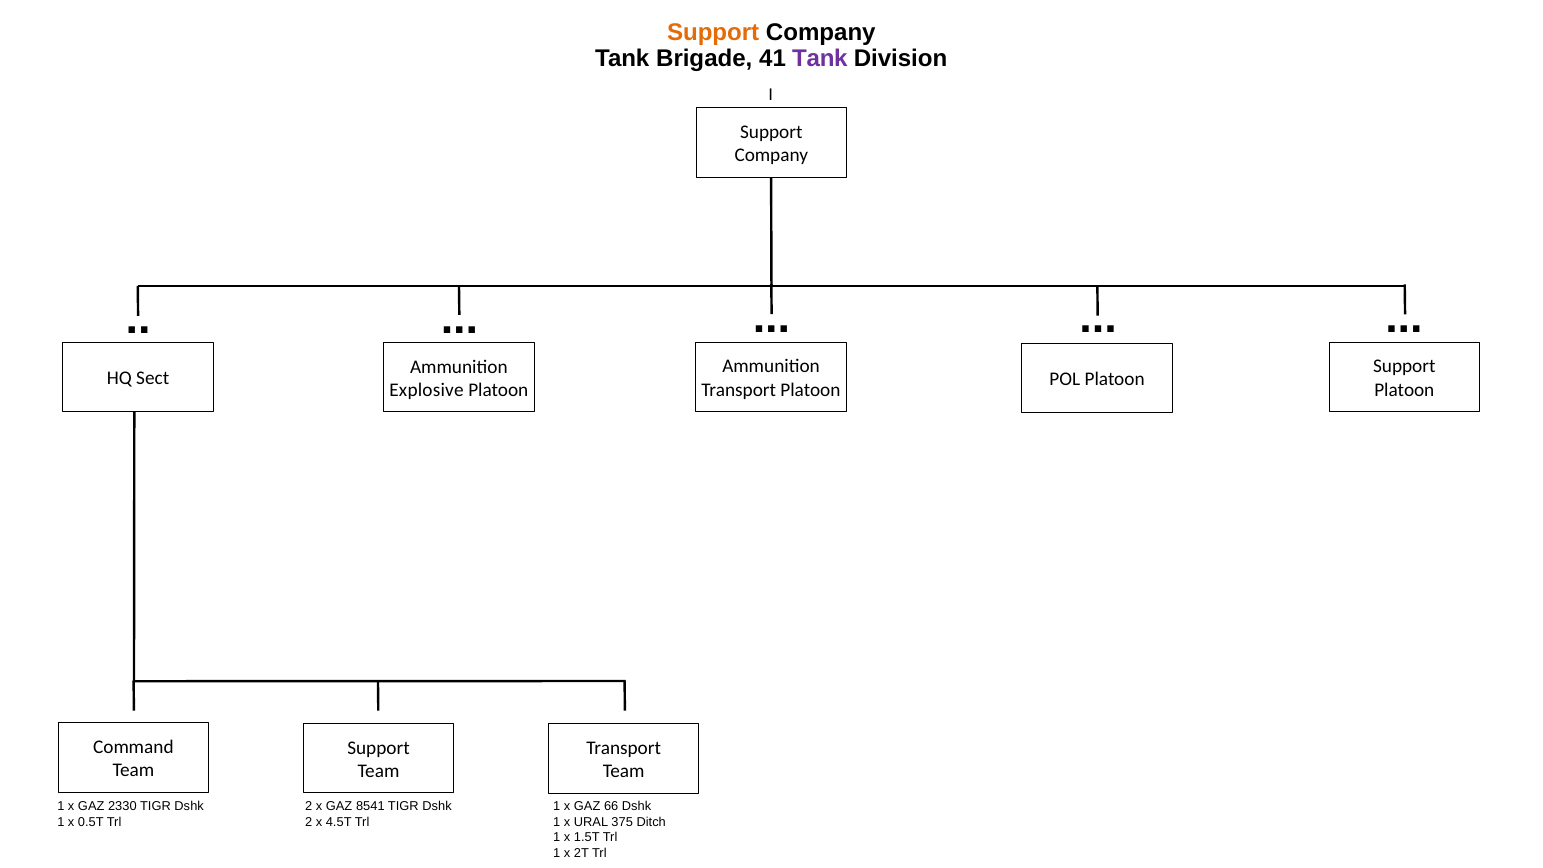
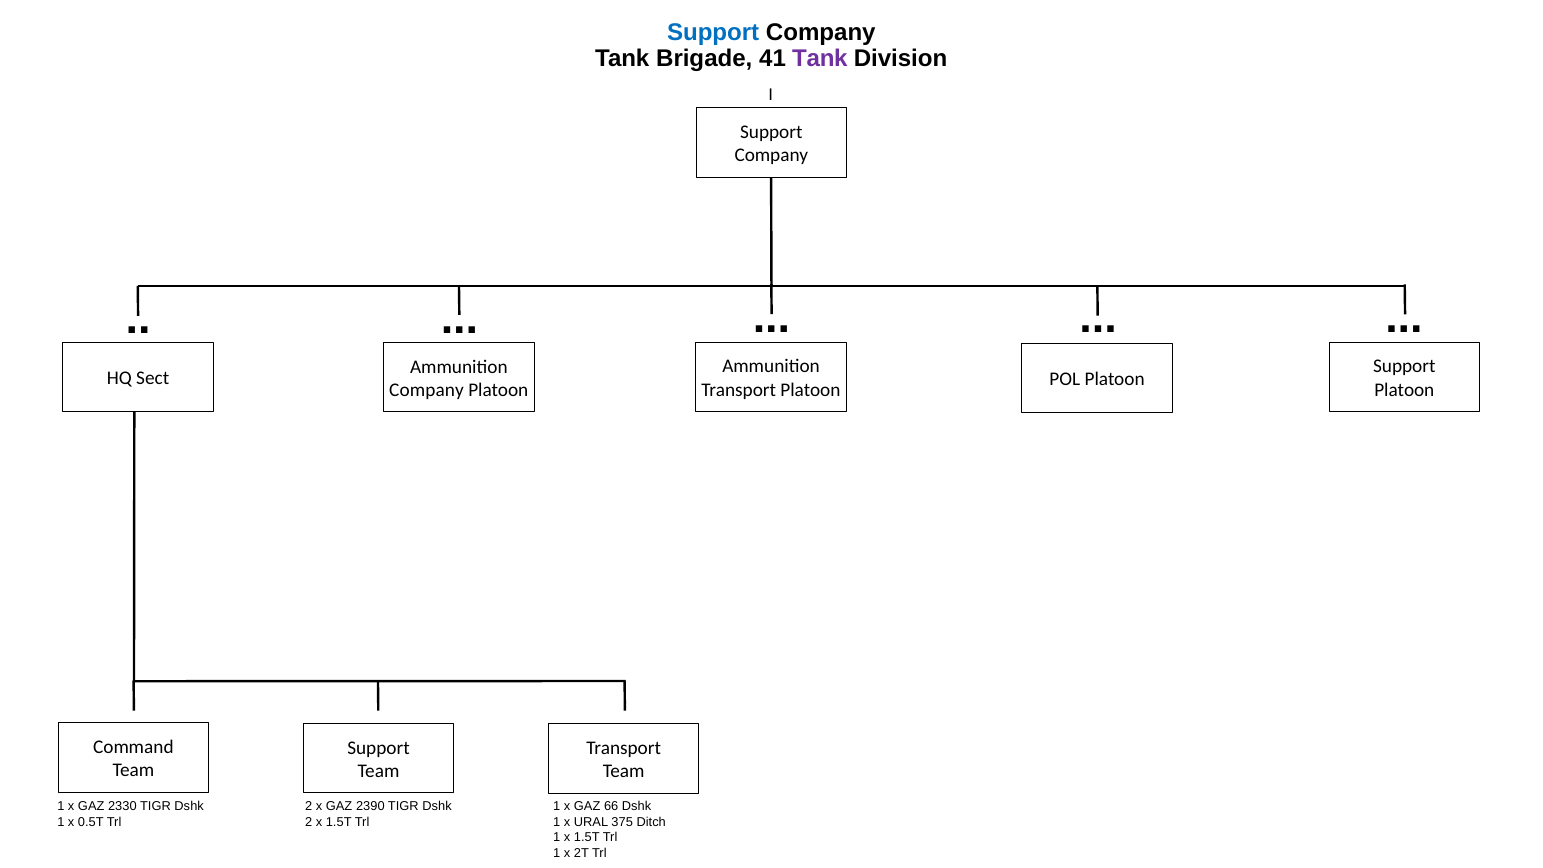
Support colour: orange -> blue (713, 32)
Explosive: Explosive -> Company (427, 390)
8541: 8541 -> 2390 (370, 807)
2 x 4.5T: 4.5T -> 1.5T (339, 822)
